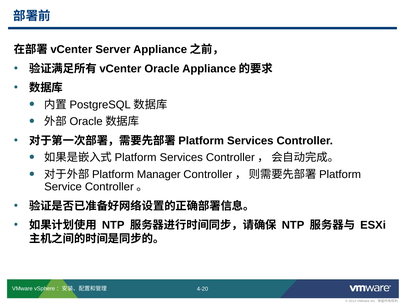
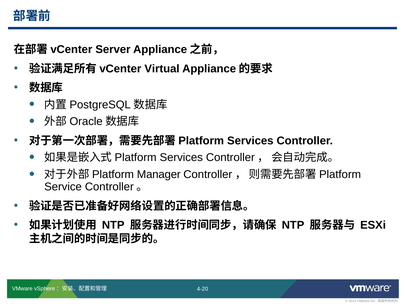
Oracle: Oracle -> Virtual (162, 69)
